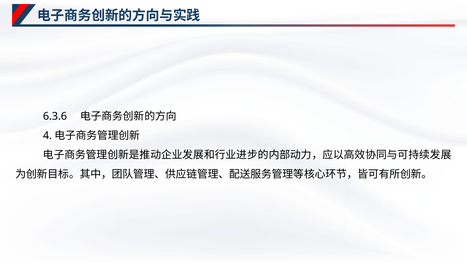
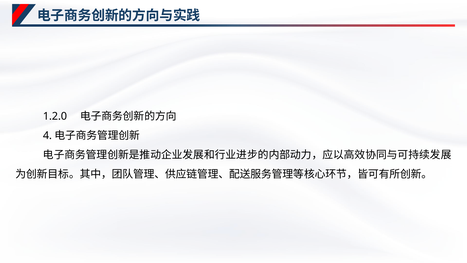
6.3.6: 6.3.6 -> 1.2.0 (55, 116)
